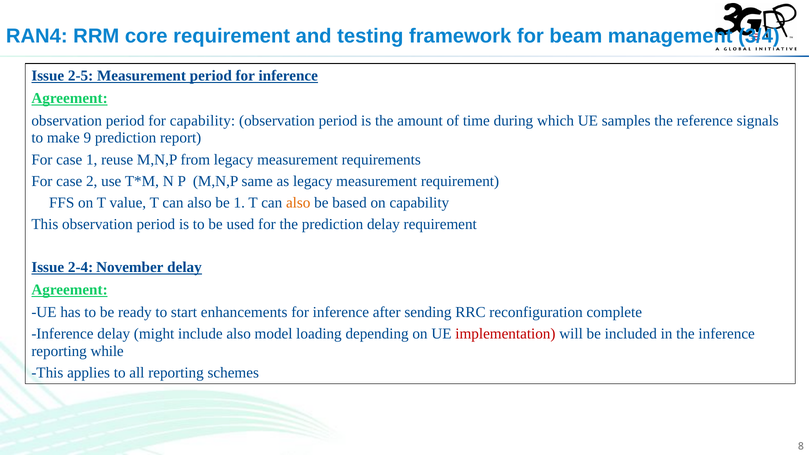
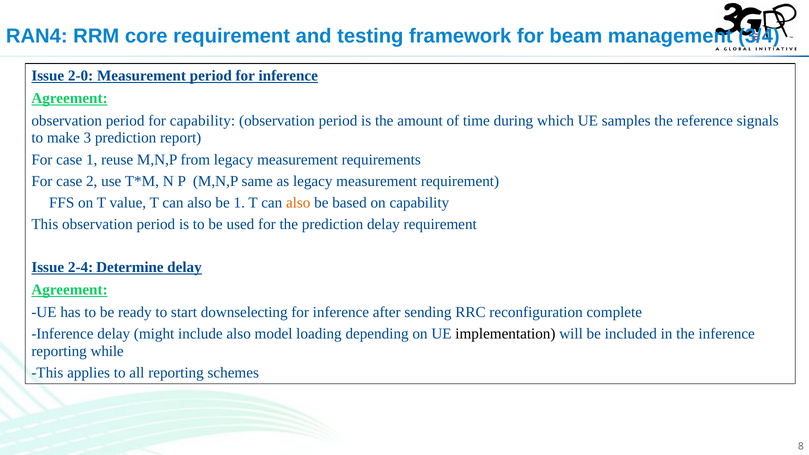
2-5: 2-5 -> 2-0 (81, 76)
9: 9 -> 3 (87, 138)
November: November -> Determine (130, 267)
enhancements: enhancements -> downselecting (244, 312)
implementation colour: red -> black (505, 334)
